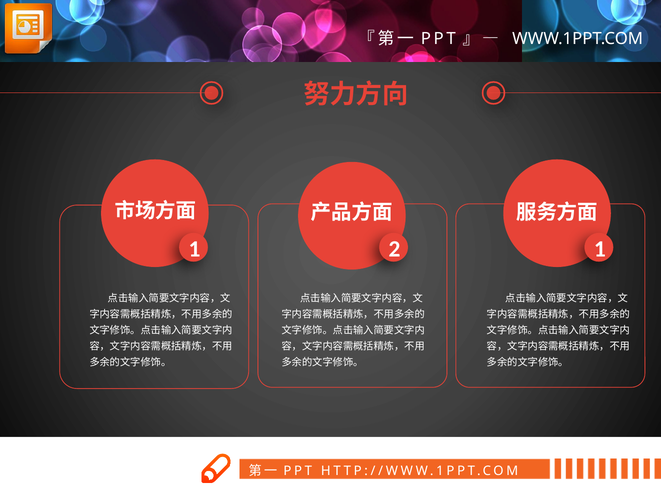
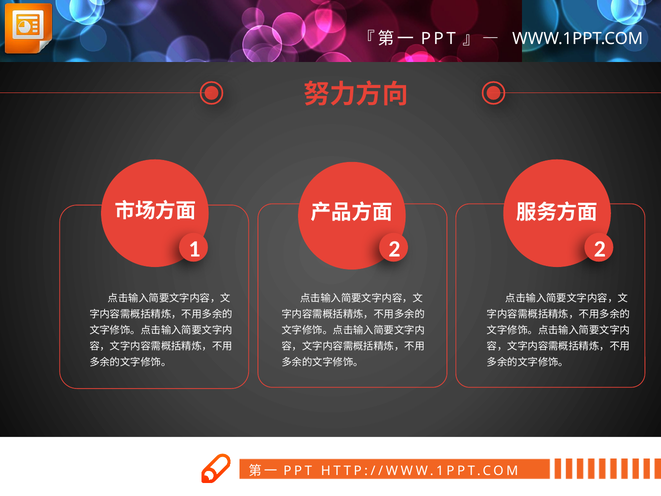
2 1: 1 -> 2 (600, 249)
